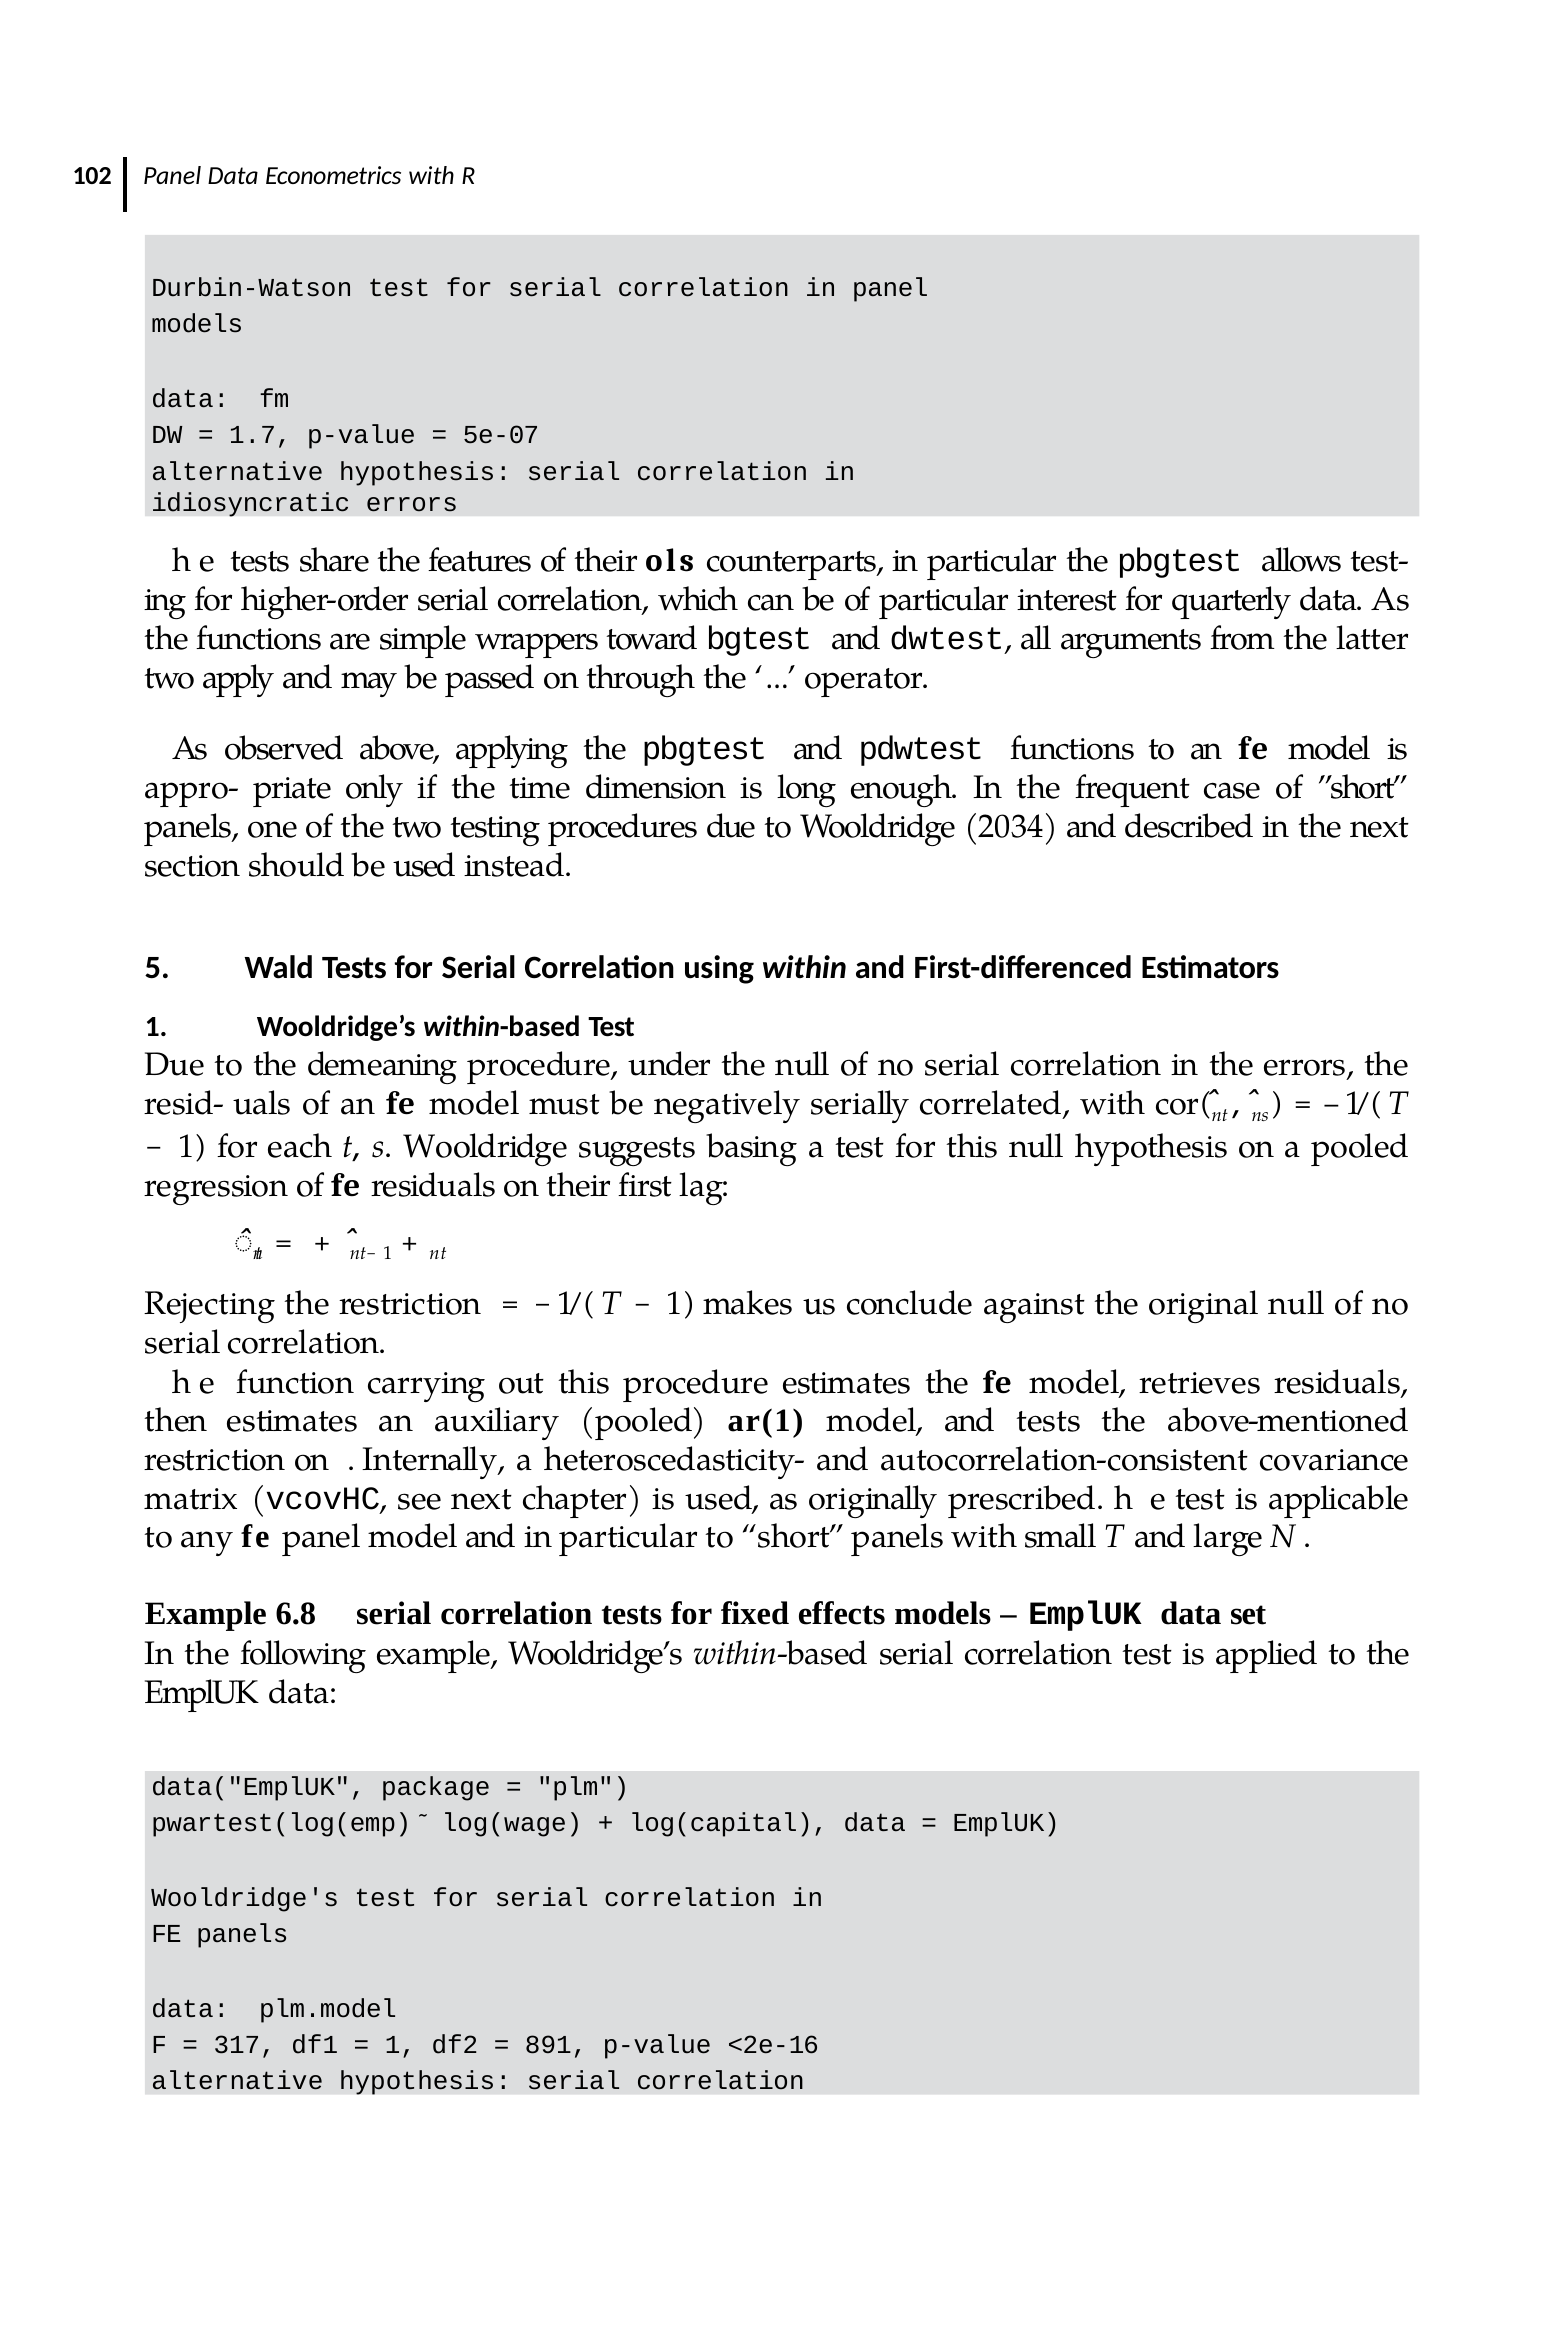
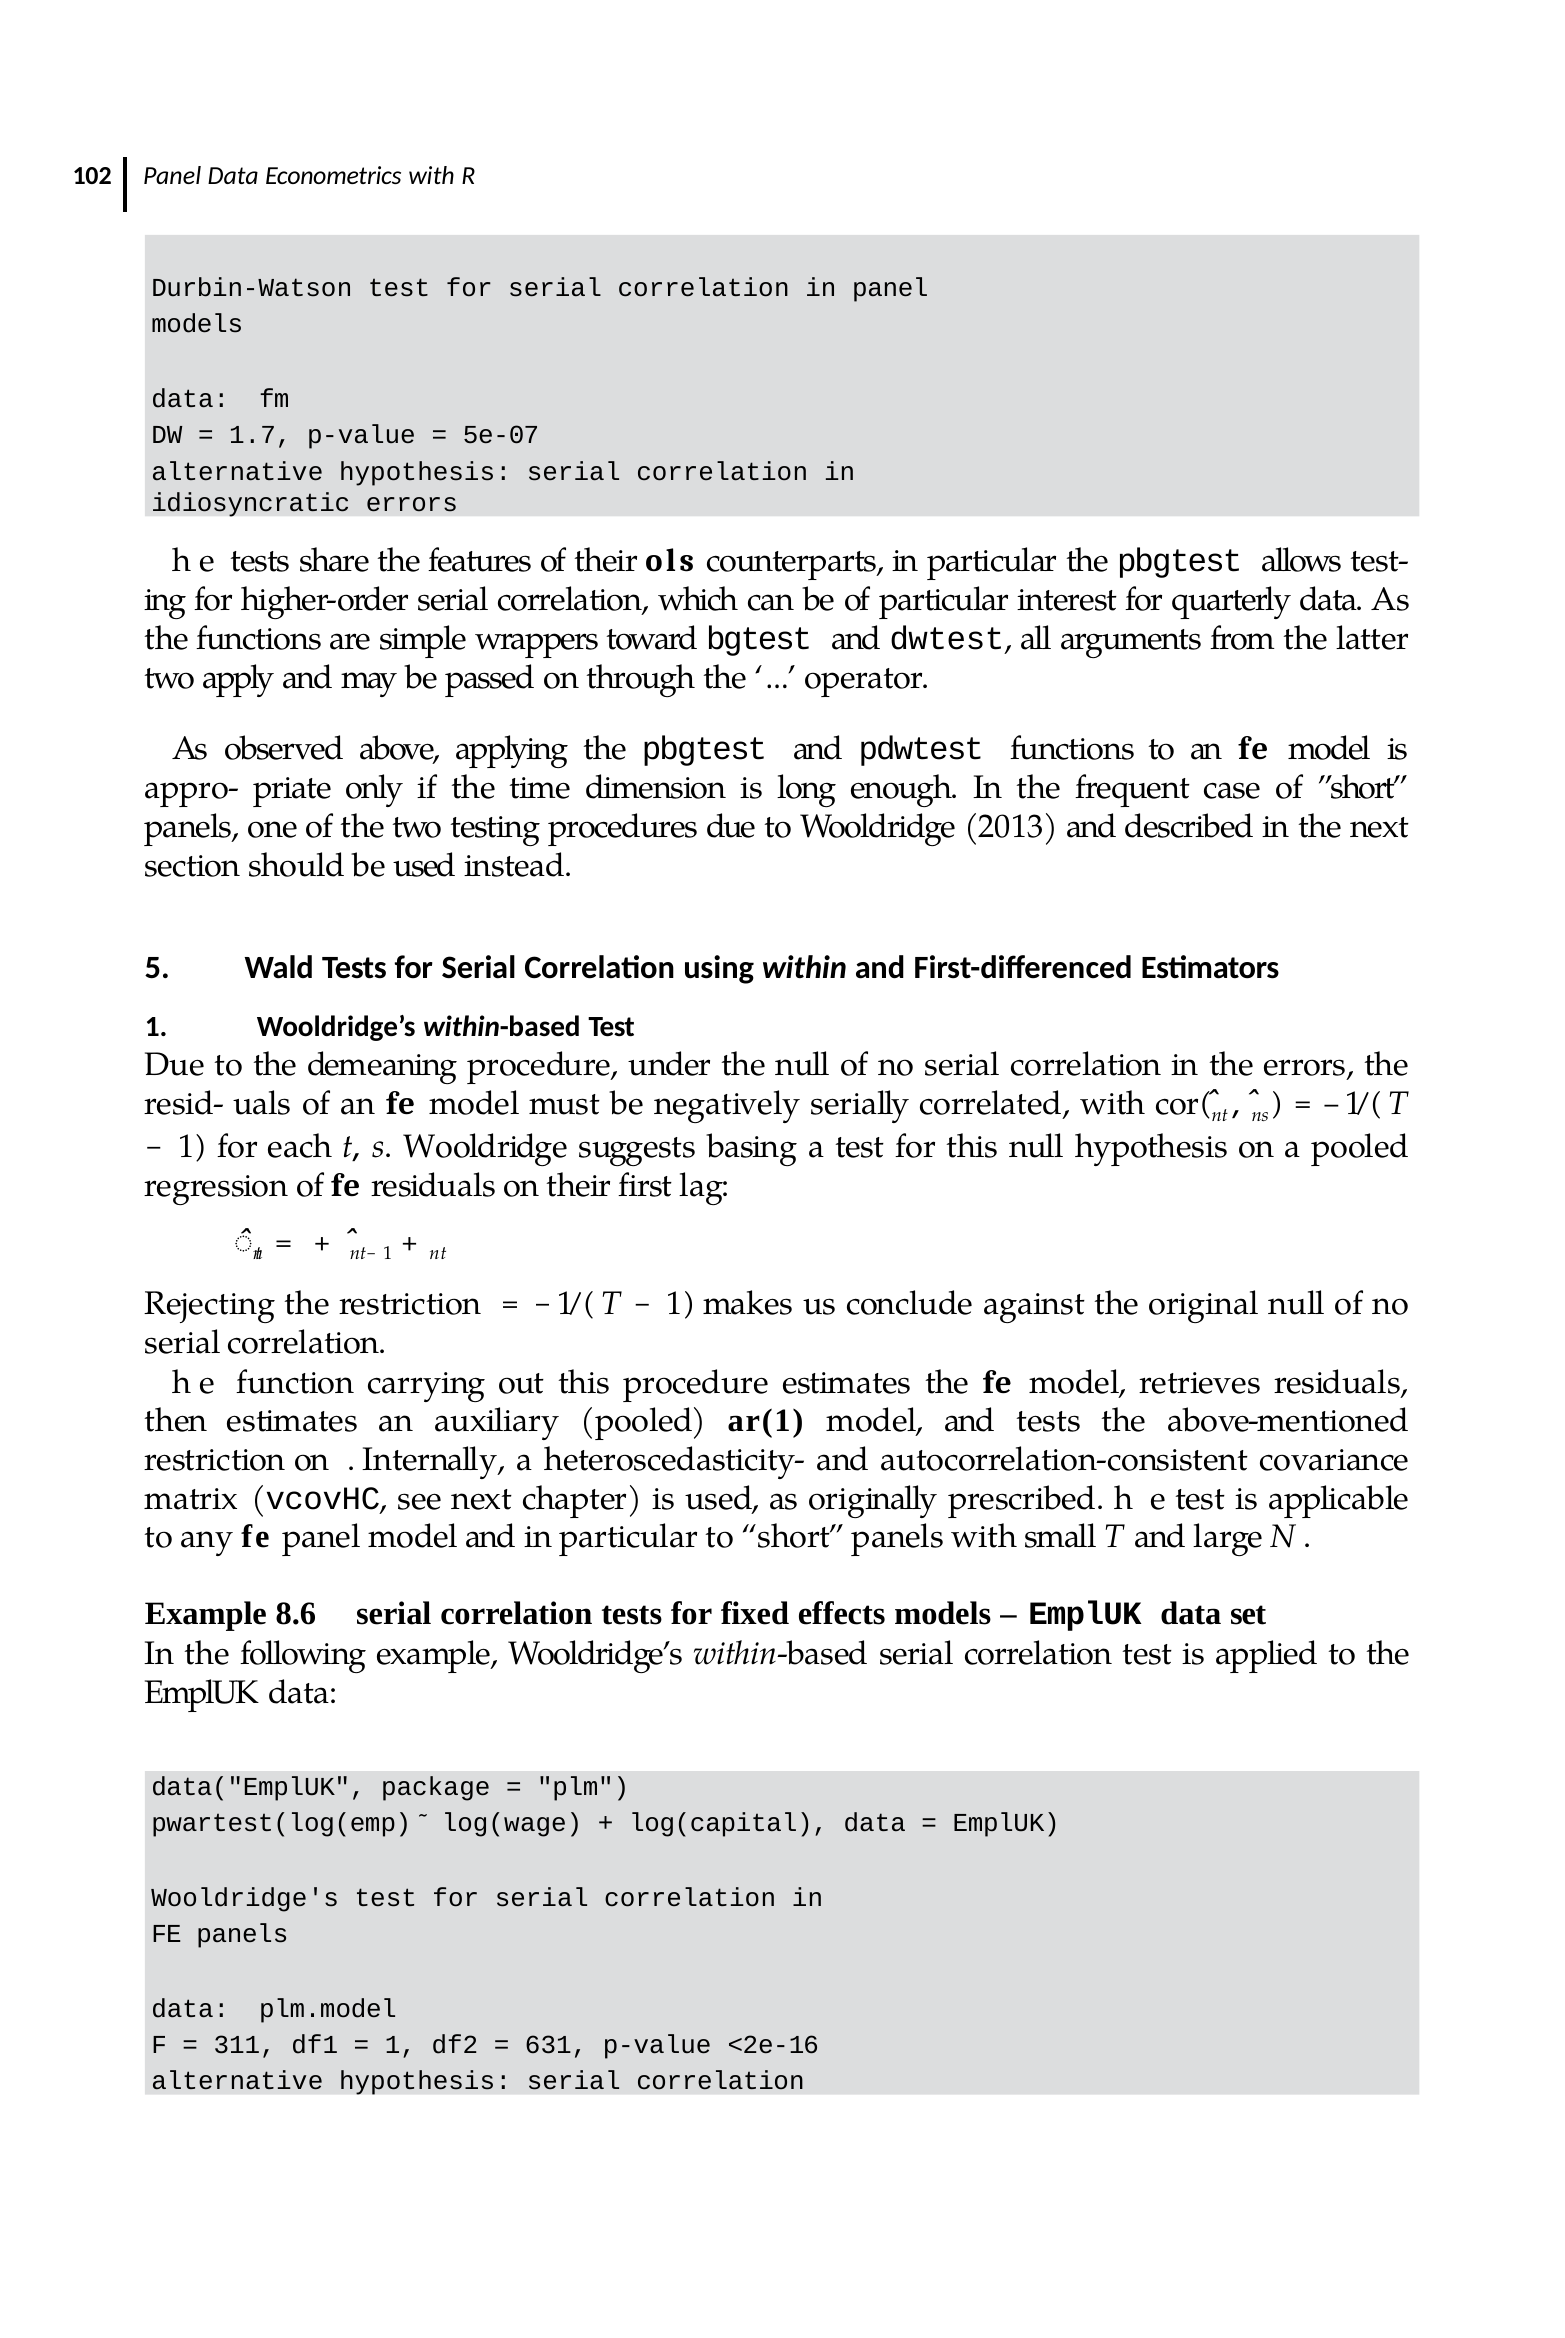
2034: 2034 -> 2013 (1011, 827)
6.8: 6.8 -> 8.6 (296, 1614)
317: 317 -> 311 (245, 2045)
891: 891 -> 631 (556, 2045)
